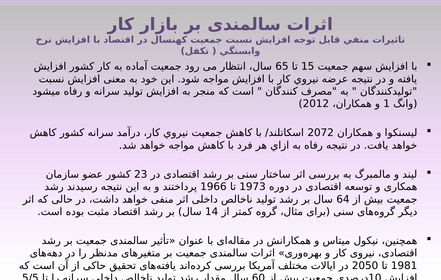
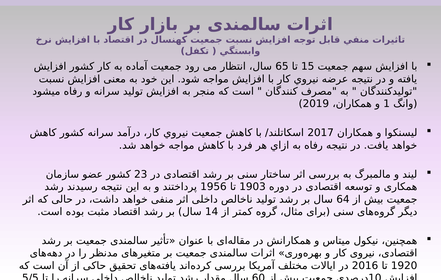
2012: 2012 -> 2019 (316, 104)
2072: 2072 -> 2017 (321, 133)
1966: 1966 -> 1956 (213, 187)
1973: 1973 -> 1903 (253, 187)
2050: 2050 -> 2016 (365, 266)
1981: 1981 -> 1920 (404, 266)
